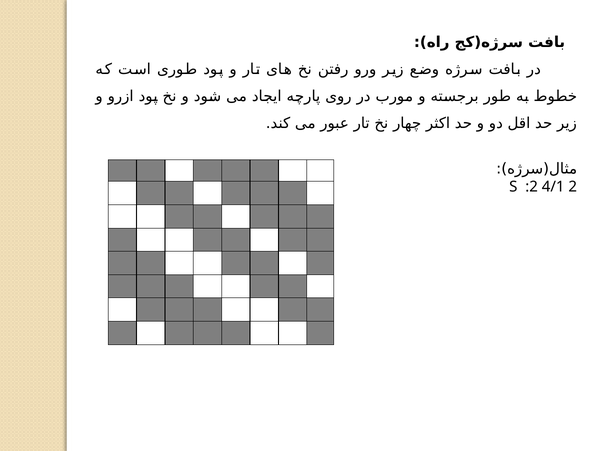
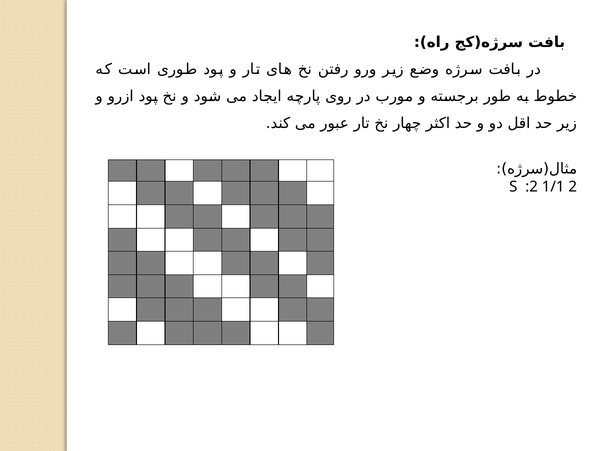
4/1: 4/1 -> 1/1 (553, 187)
